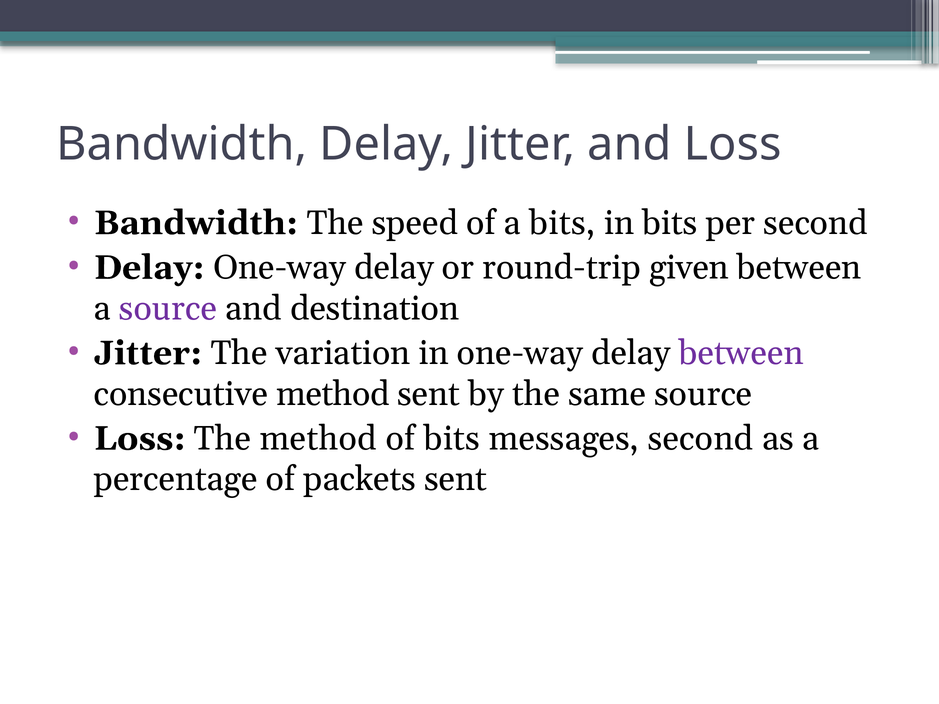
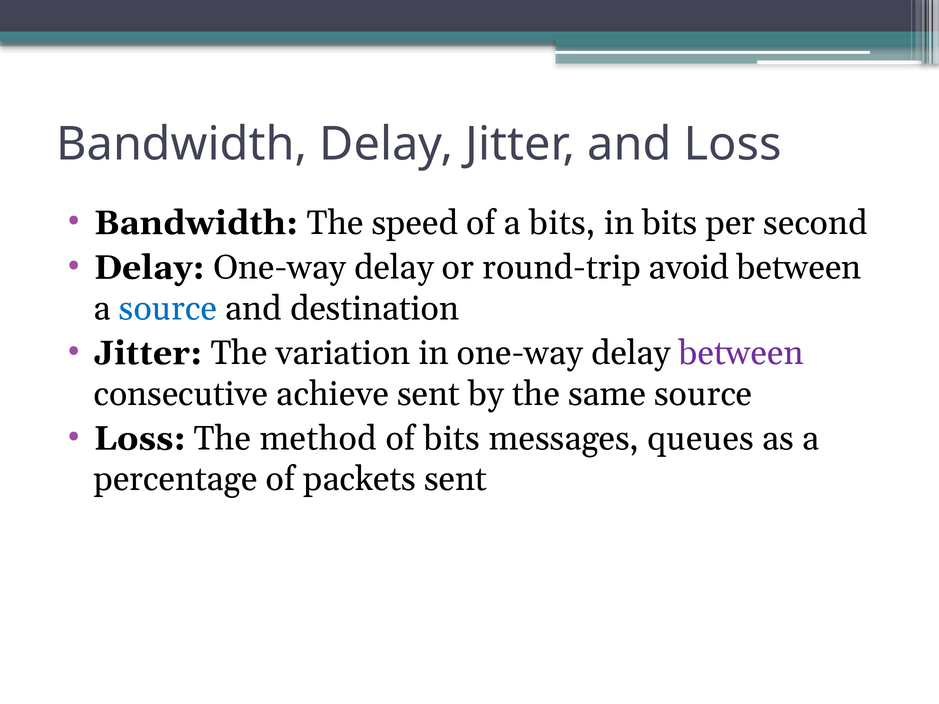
given: given -> avoid (689, 268)
source colour: purple -> blue (168, 309)
consecutive method: method -> achieve (333, 394)
messages second: second -> queues (701, 439)
